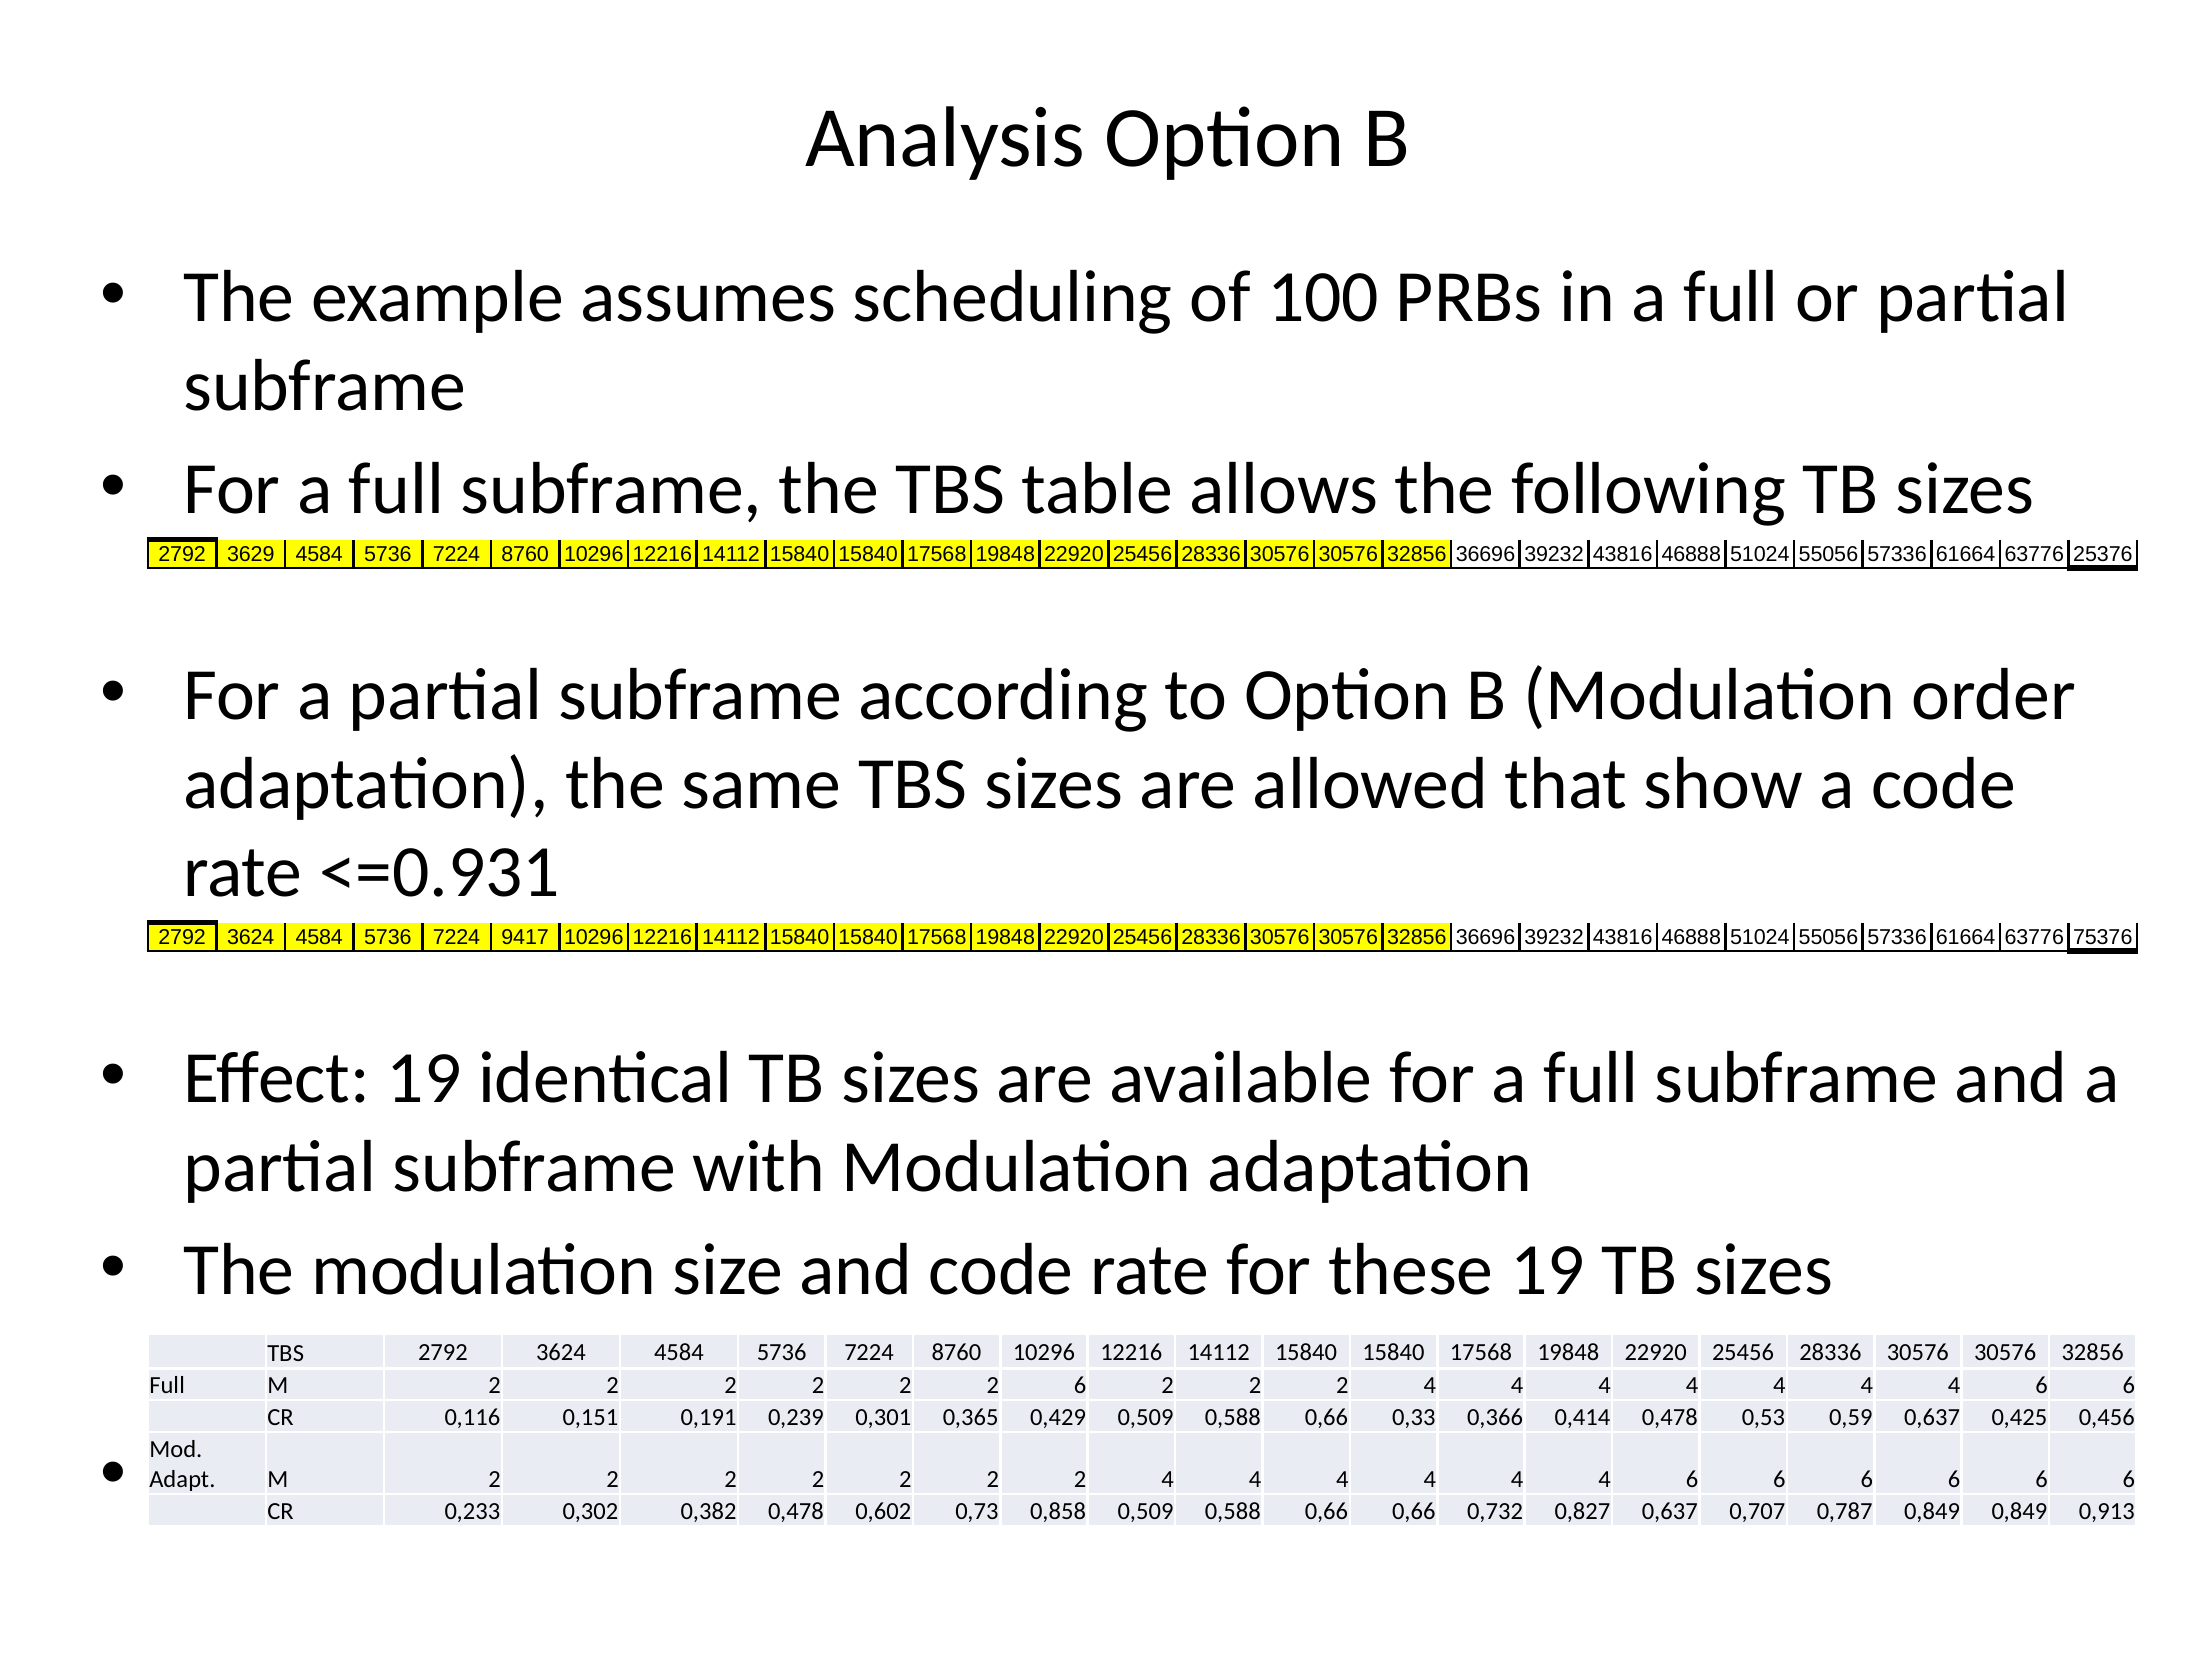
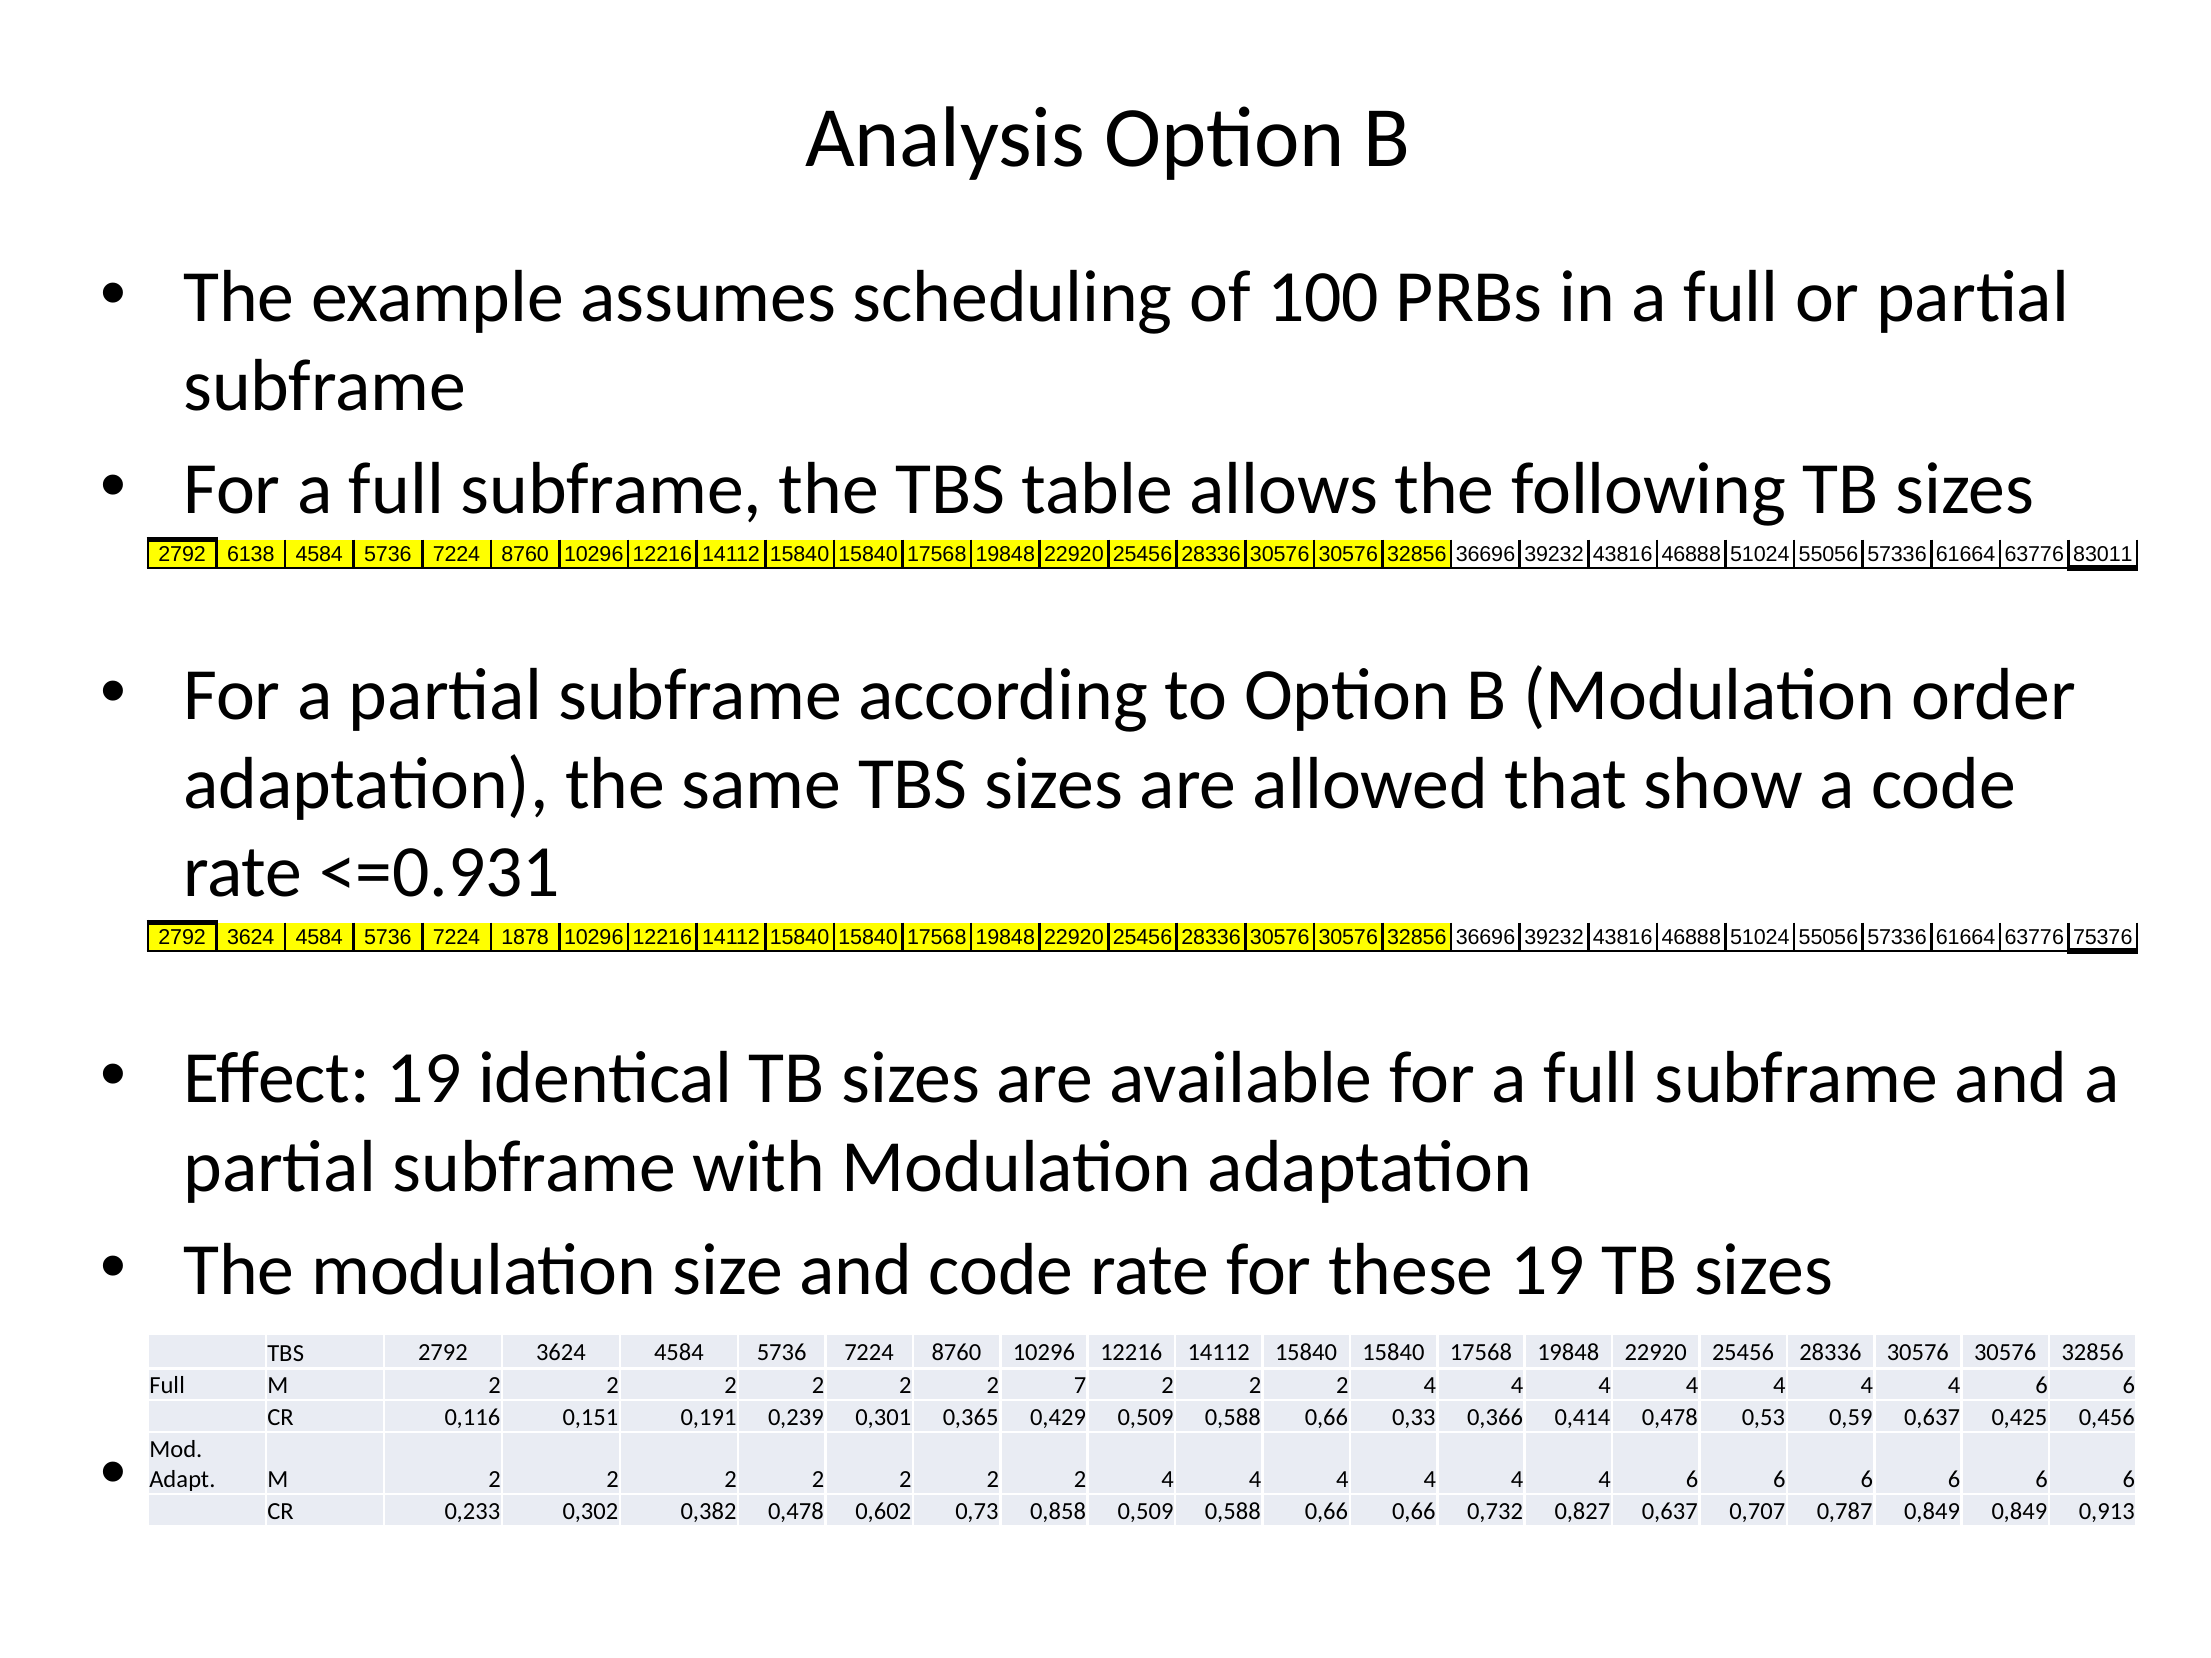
3629: 3629 -> 6138 (251, 555)
25376: 25376 -> 83011 (2103, 555)
9417: 9417 -> 1878 (525, 938)
2 6: 6 -> 7 (1080, 1386)
